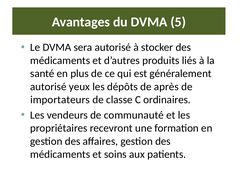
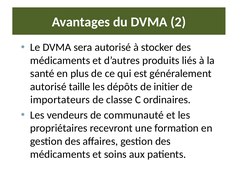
5: 5 -> 2 (178, 22)
yeux: yeux -> taille (80, 87)
après: après -> initier (166, 87)
